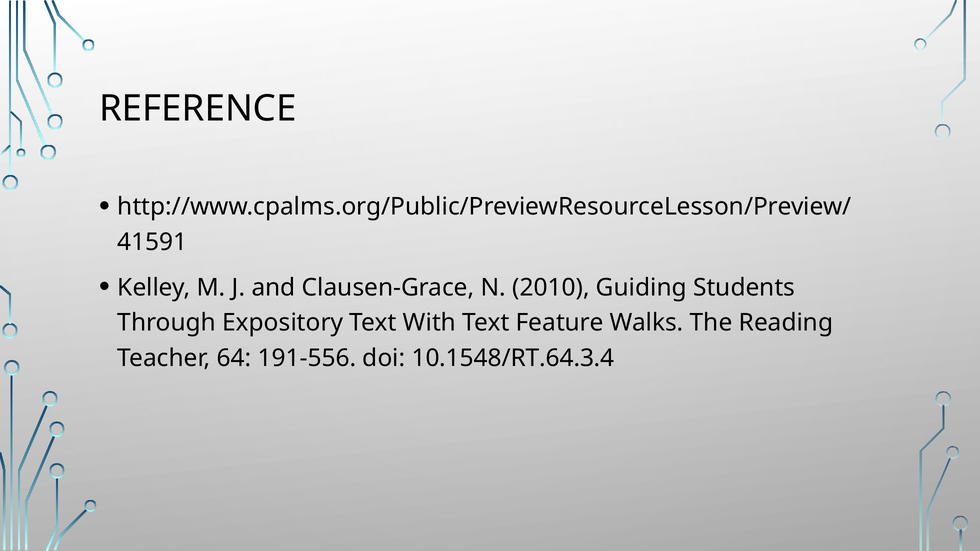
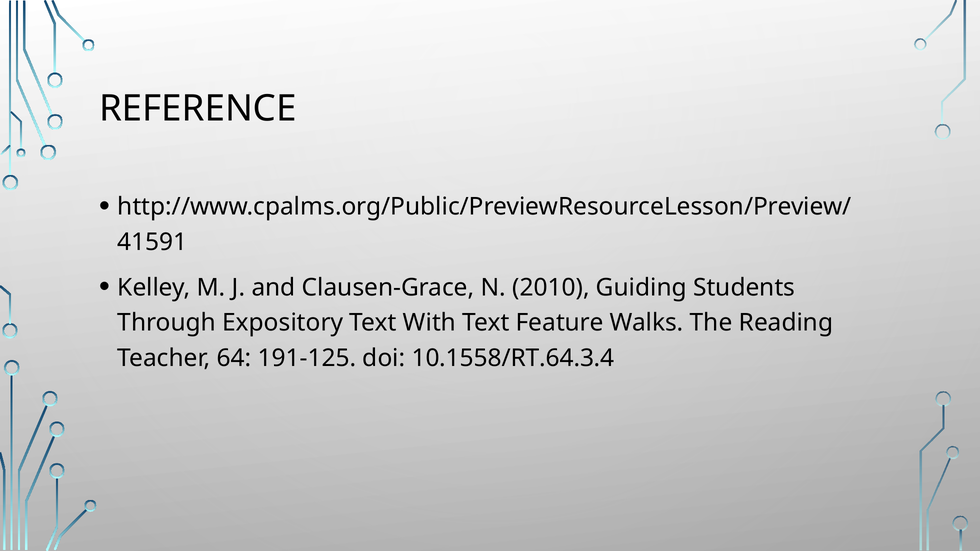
191-556: 191-556 -> 191-125 (307, 358)
10.1548/RT.64.3.4: 10.1548/RT.64.3.4 -> 10.1558/RT.64.3.4 (513, 358)
